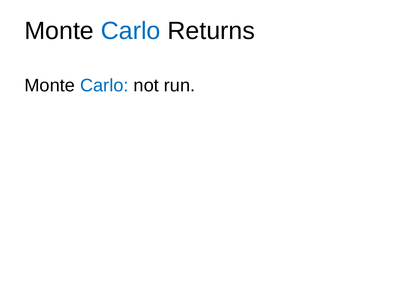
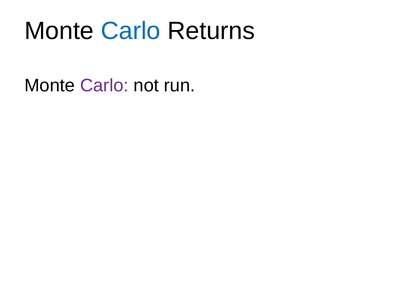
Carlo colour: blue -> purple (104, 86)
